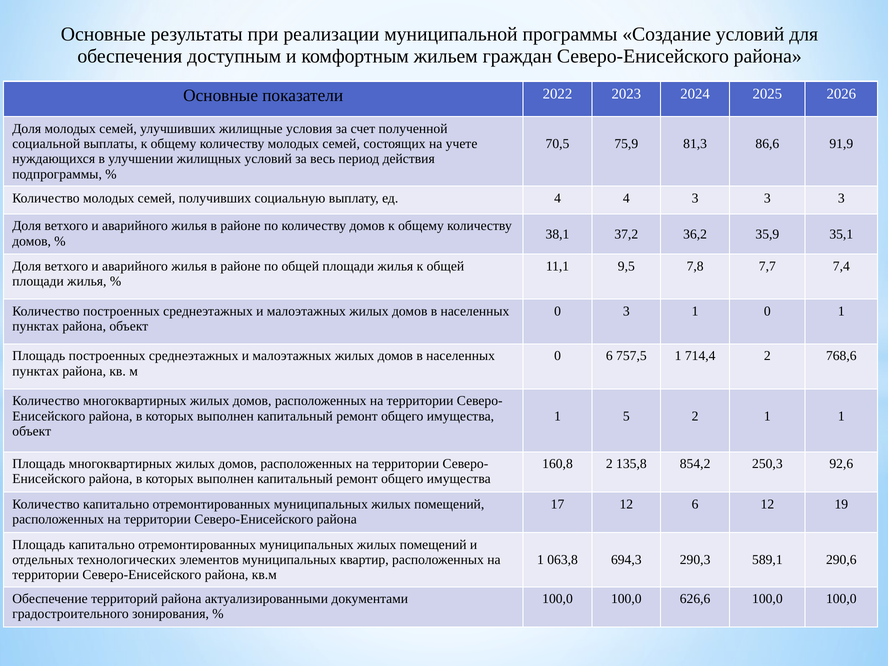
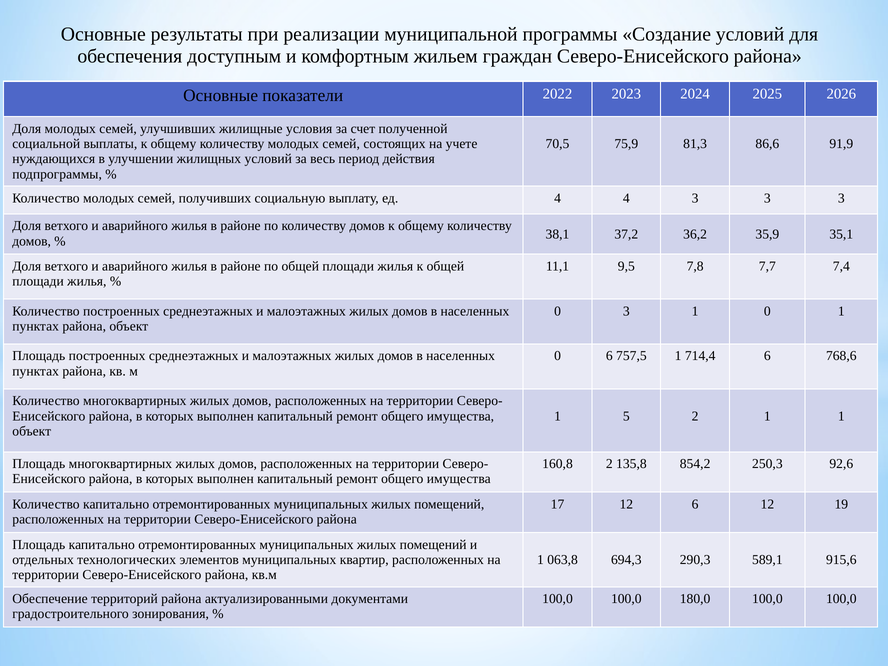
714,4 2: 2 -> 6 (767, 356)
290,6: 290,6 -> 915,6 (841, 560)
626,6: 626,6 -> 180,0 (695, 599)
